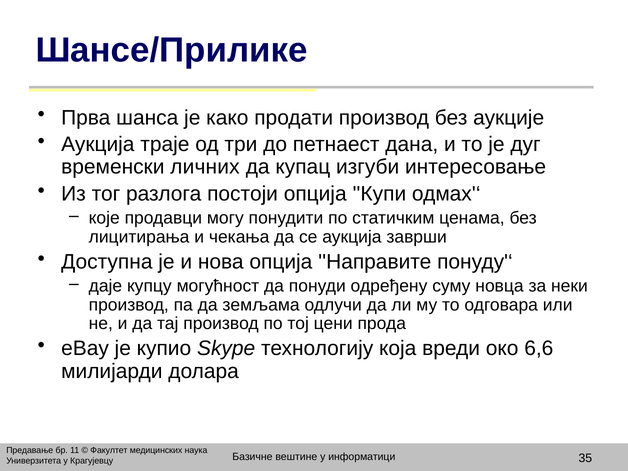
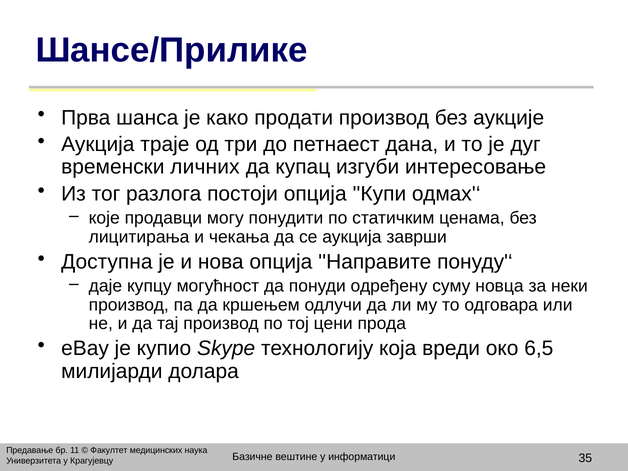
земљама: земљама -> кршењем (261, 305)
6,6: 6,6 -> 6,5 (539, 349)
